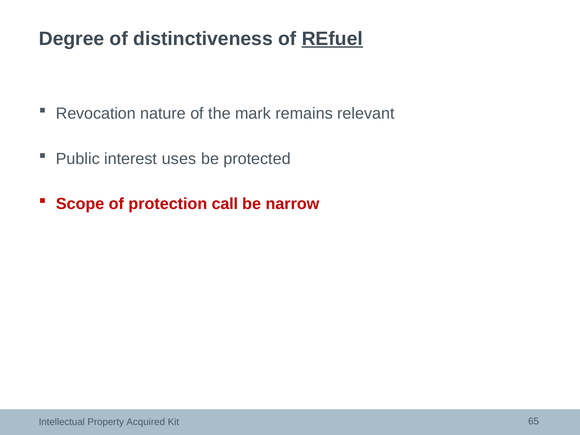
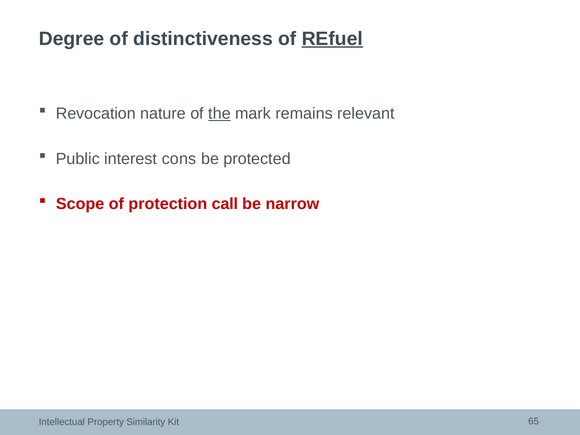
the underline: none -> present (219, 114)
uses: uses -> cons (179, 159)
Acquired: Acquired -> Similarity (146, 422)
